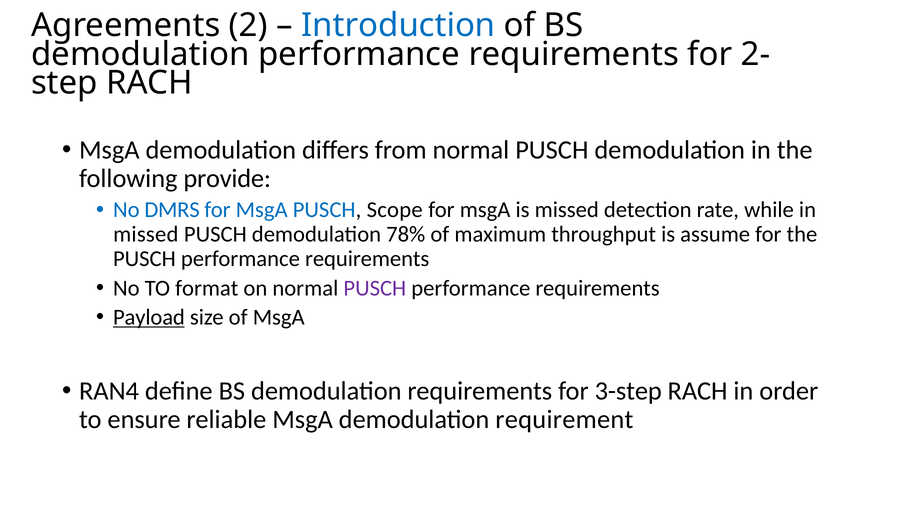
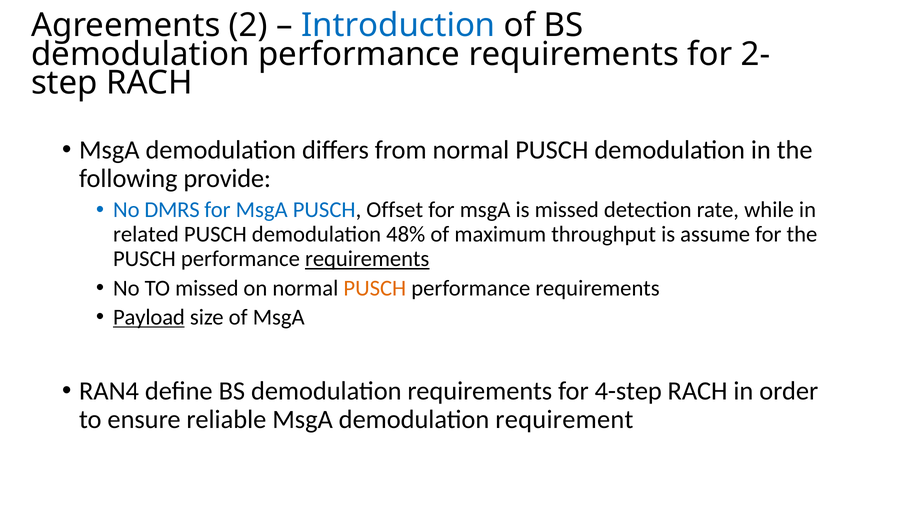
Scope: Scope -> Offset (395, 210)
missed: missed -> related (146, 234)
78%: 78% -> 48% (406, 234)
requirements underline: none -> present (367, 259)
TO format: format -> missed (207, 288)
PUSCH colour: purple -> orange (375, 288)
3-step: 3-step -> 4-step (628, 391)
